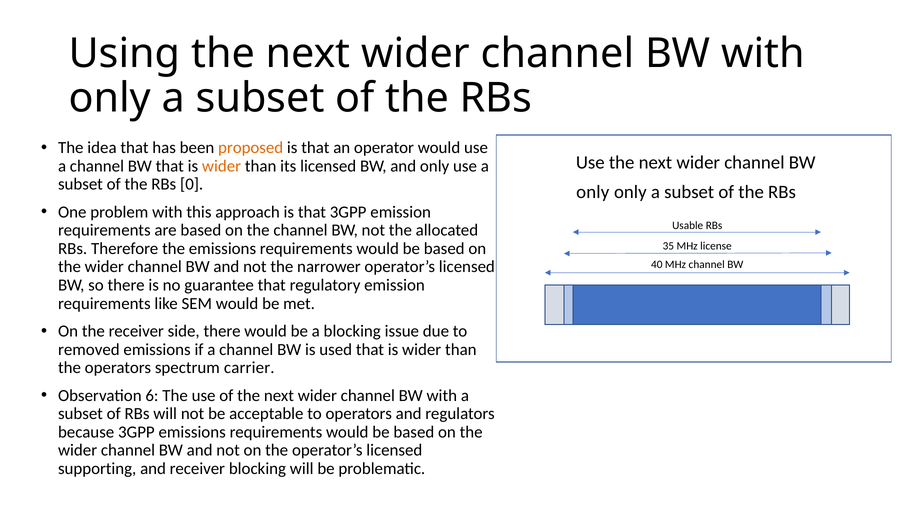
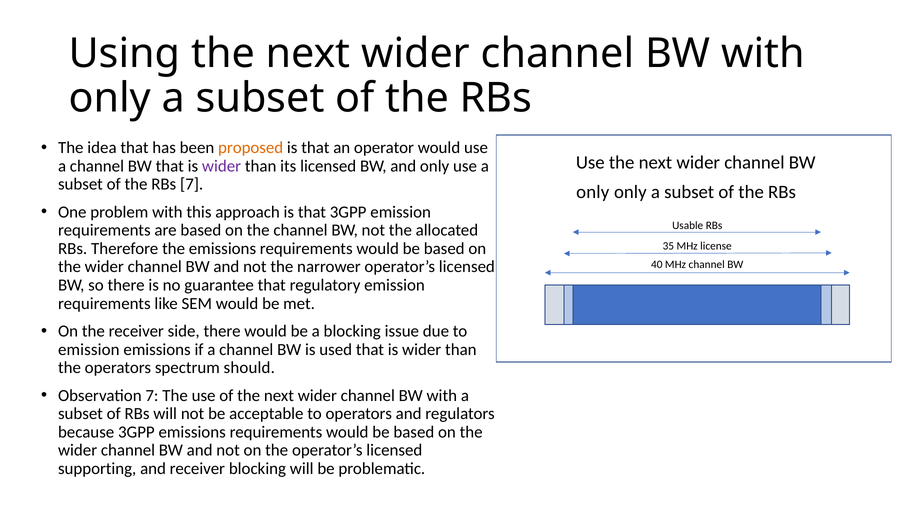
wider colour: orange -> purple (222, 166)
RBs 0: 0 -> 7 (192, 184)
removed: removed -> emission (89, 349)
carrier: carrier -> should (249, 367)
Observation 6: 6 -> 7 (152, 395)
